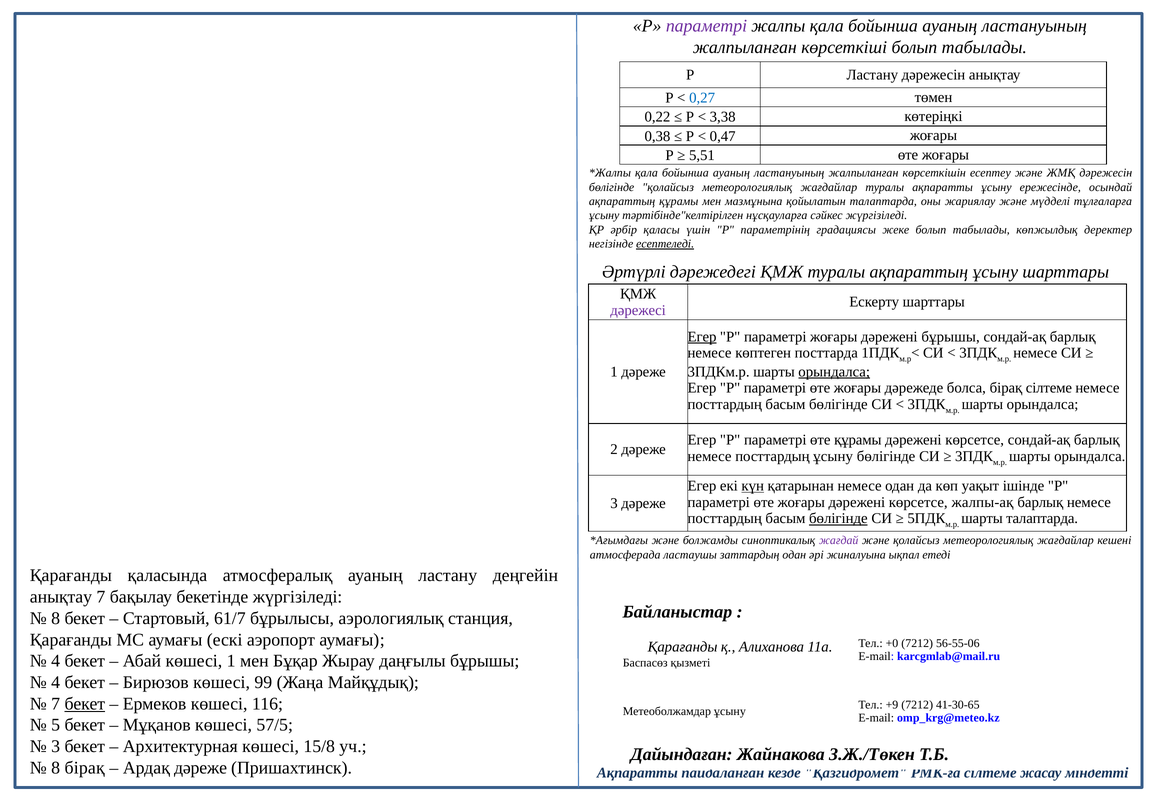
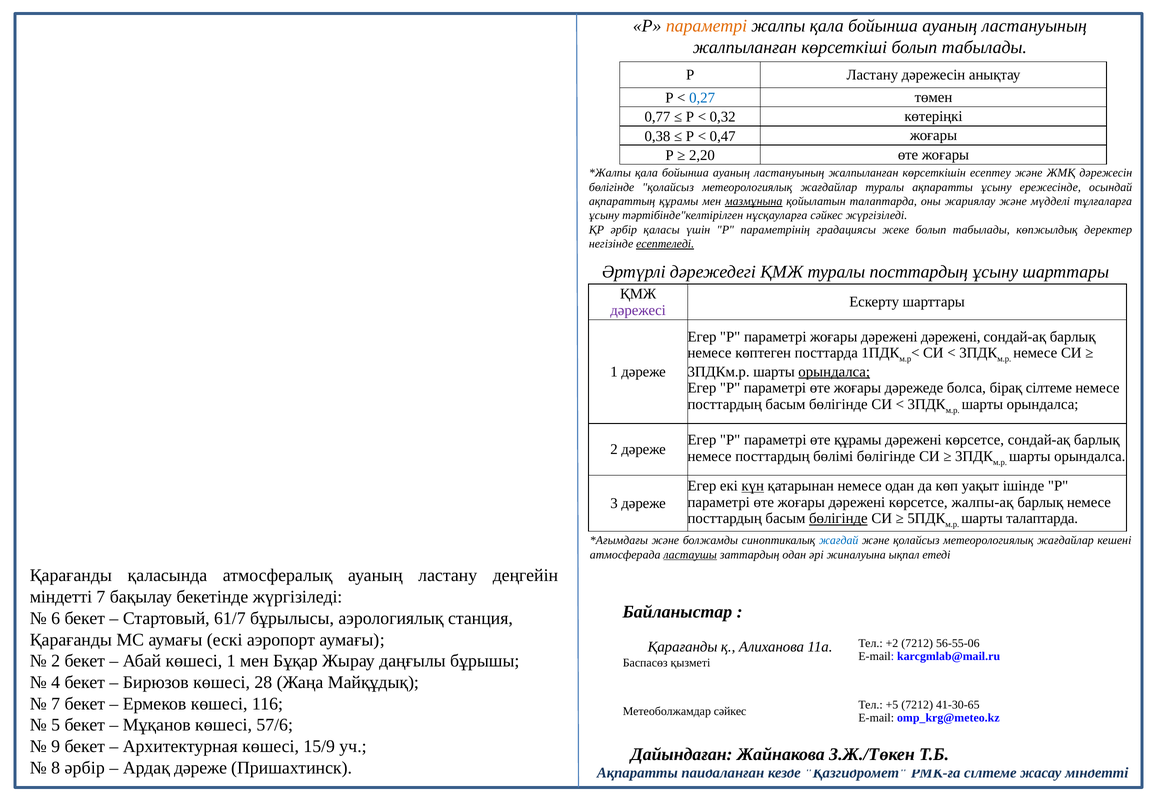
параметрі colour: purple -> orange (706, 26)
0,22: 0,22 -> 0,77 (657, 117)
3,38: 3,38 -> 0,32 (723, 117)
5,51: 5,51 -> 2,20 (702, 155)
мазмұнына underline: none -> present (754, 201)
туралы ақпараттың: ақпараттың -> посттардың (919, 272)
Егер underline: present -> none (702, 337)
дәрежені бұрышы: бұрышы -> дәрежені (951, 337)
посттардың ұсыну: ұсыну -> бөлімі (833, 456)
жағдай colour: purple -> blue (839, 541)
ластаушы underline: none -> present (690, 555)
анықтау: анықтау -> міндетті (61, 597)
8: 8 -> 6 (56, 618)
+0: +0 -> +2 (892, 643)
4: 4 -> 2 (56, 661)
99: 99 -> 28 (263, 682)
бекет underline: present -> none (85, 704)
+9: +9 -> +5 (892, 705)
Метеоболжамдар ұсыну: ұсыну -> сәйкес (730, 711)
57/5: 57/5 -> 57/6 (275, 725)
3: 3 -> 9 (56, 746)
15/8: 15/8 -> 15/9 (319, 746)
8 бірақ: бірақ -> әрбір (85, 768)
